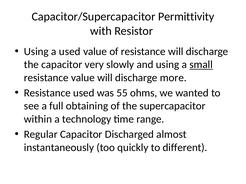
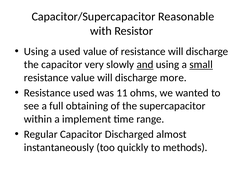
Permittivity: Permittivity -> Reasonable (186, 17)
and underline: none -> present (145, 65)
55: 55 -> 11 (122, 93)
technology: technology -> implement (87, 119)
different: different -> methods (185, 148)
